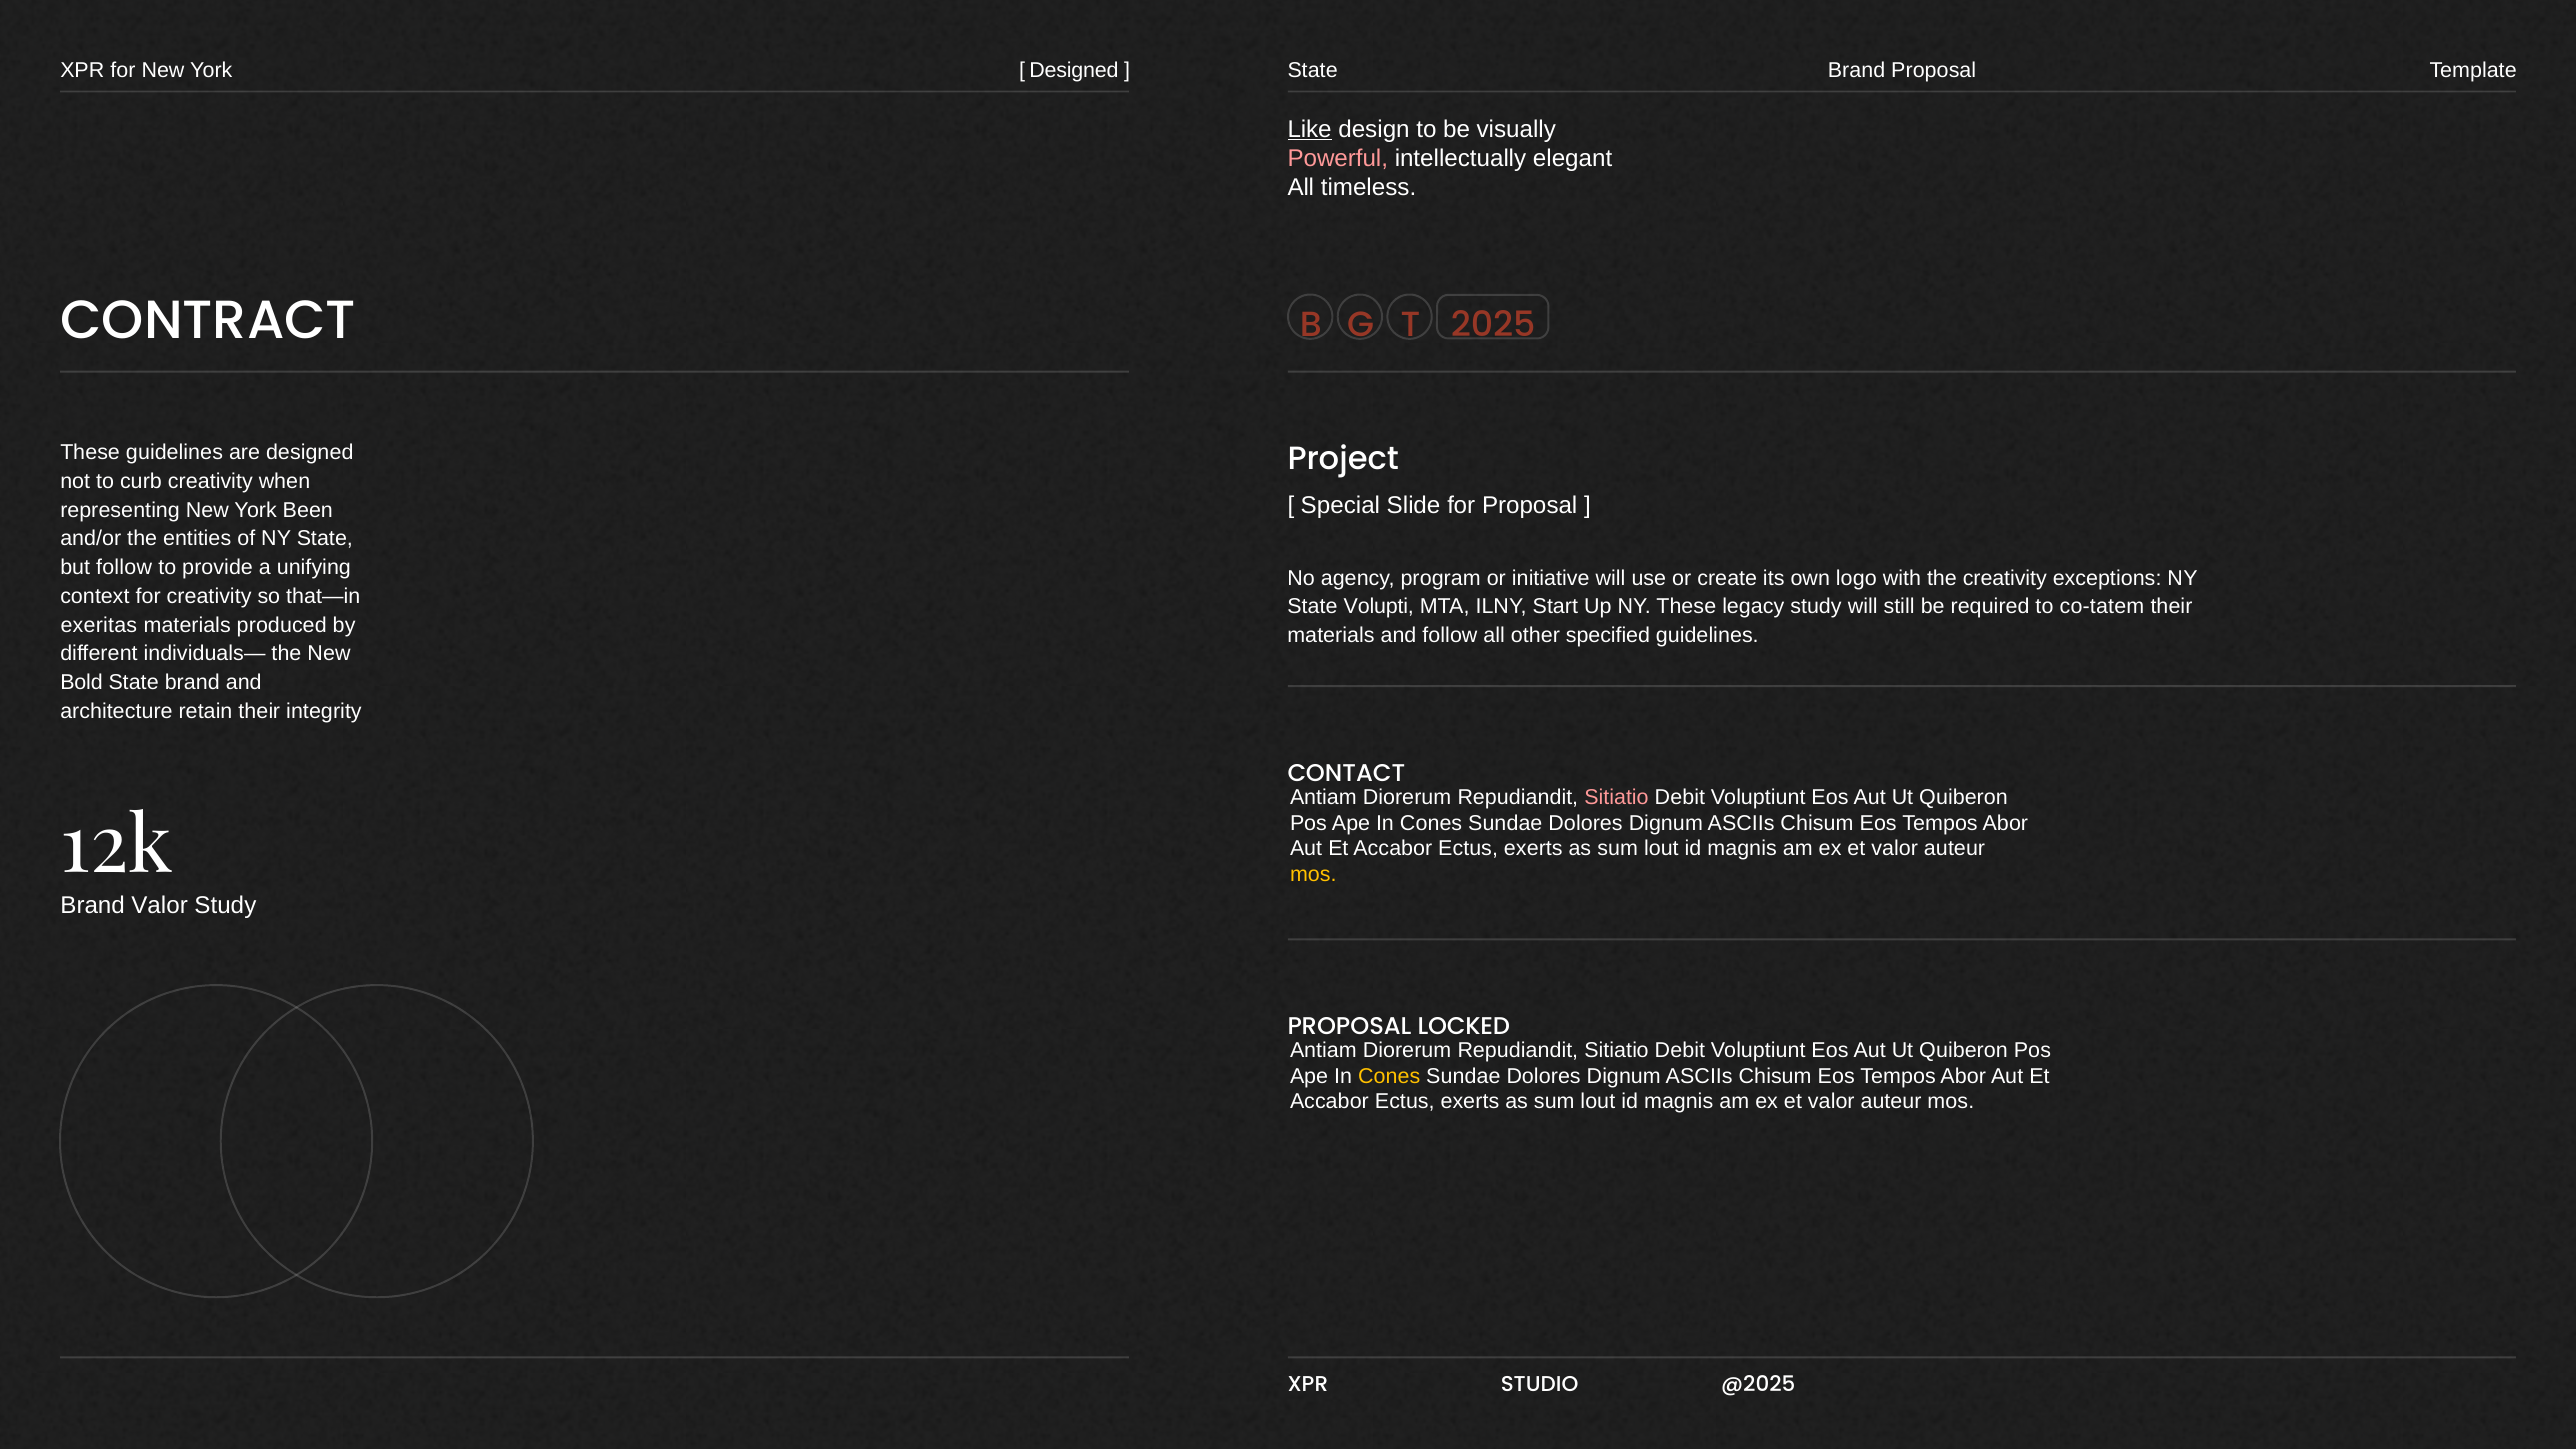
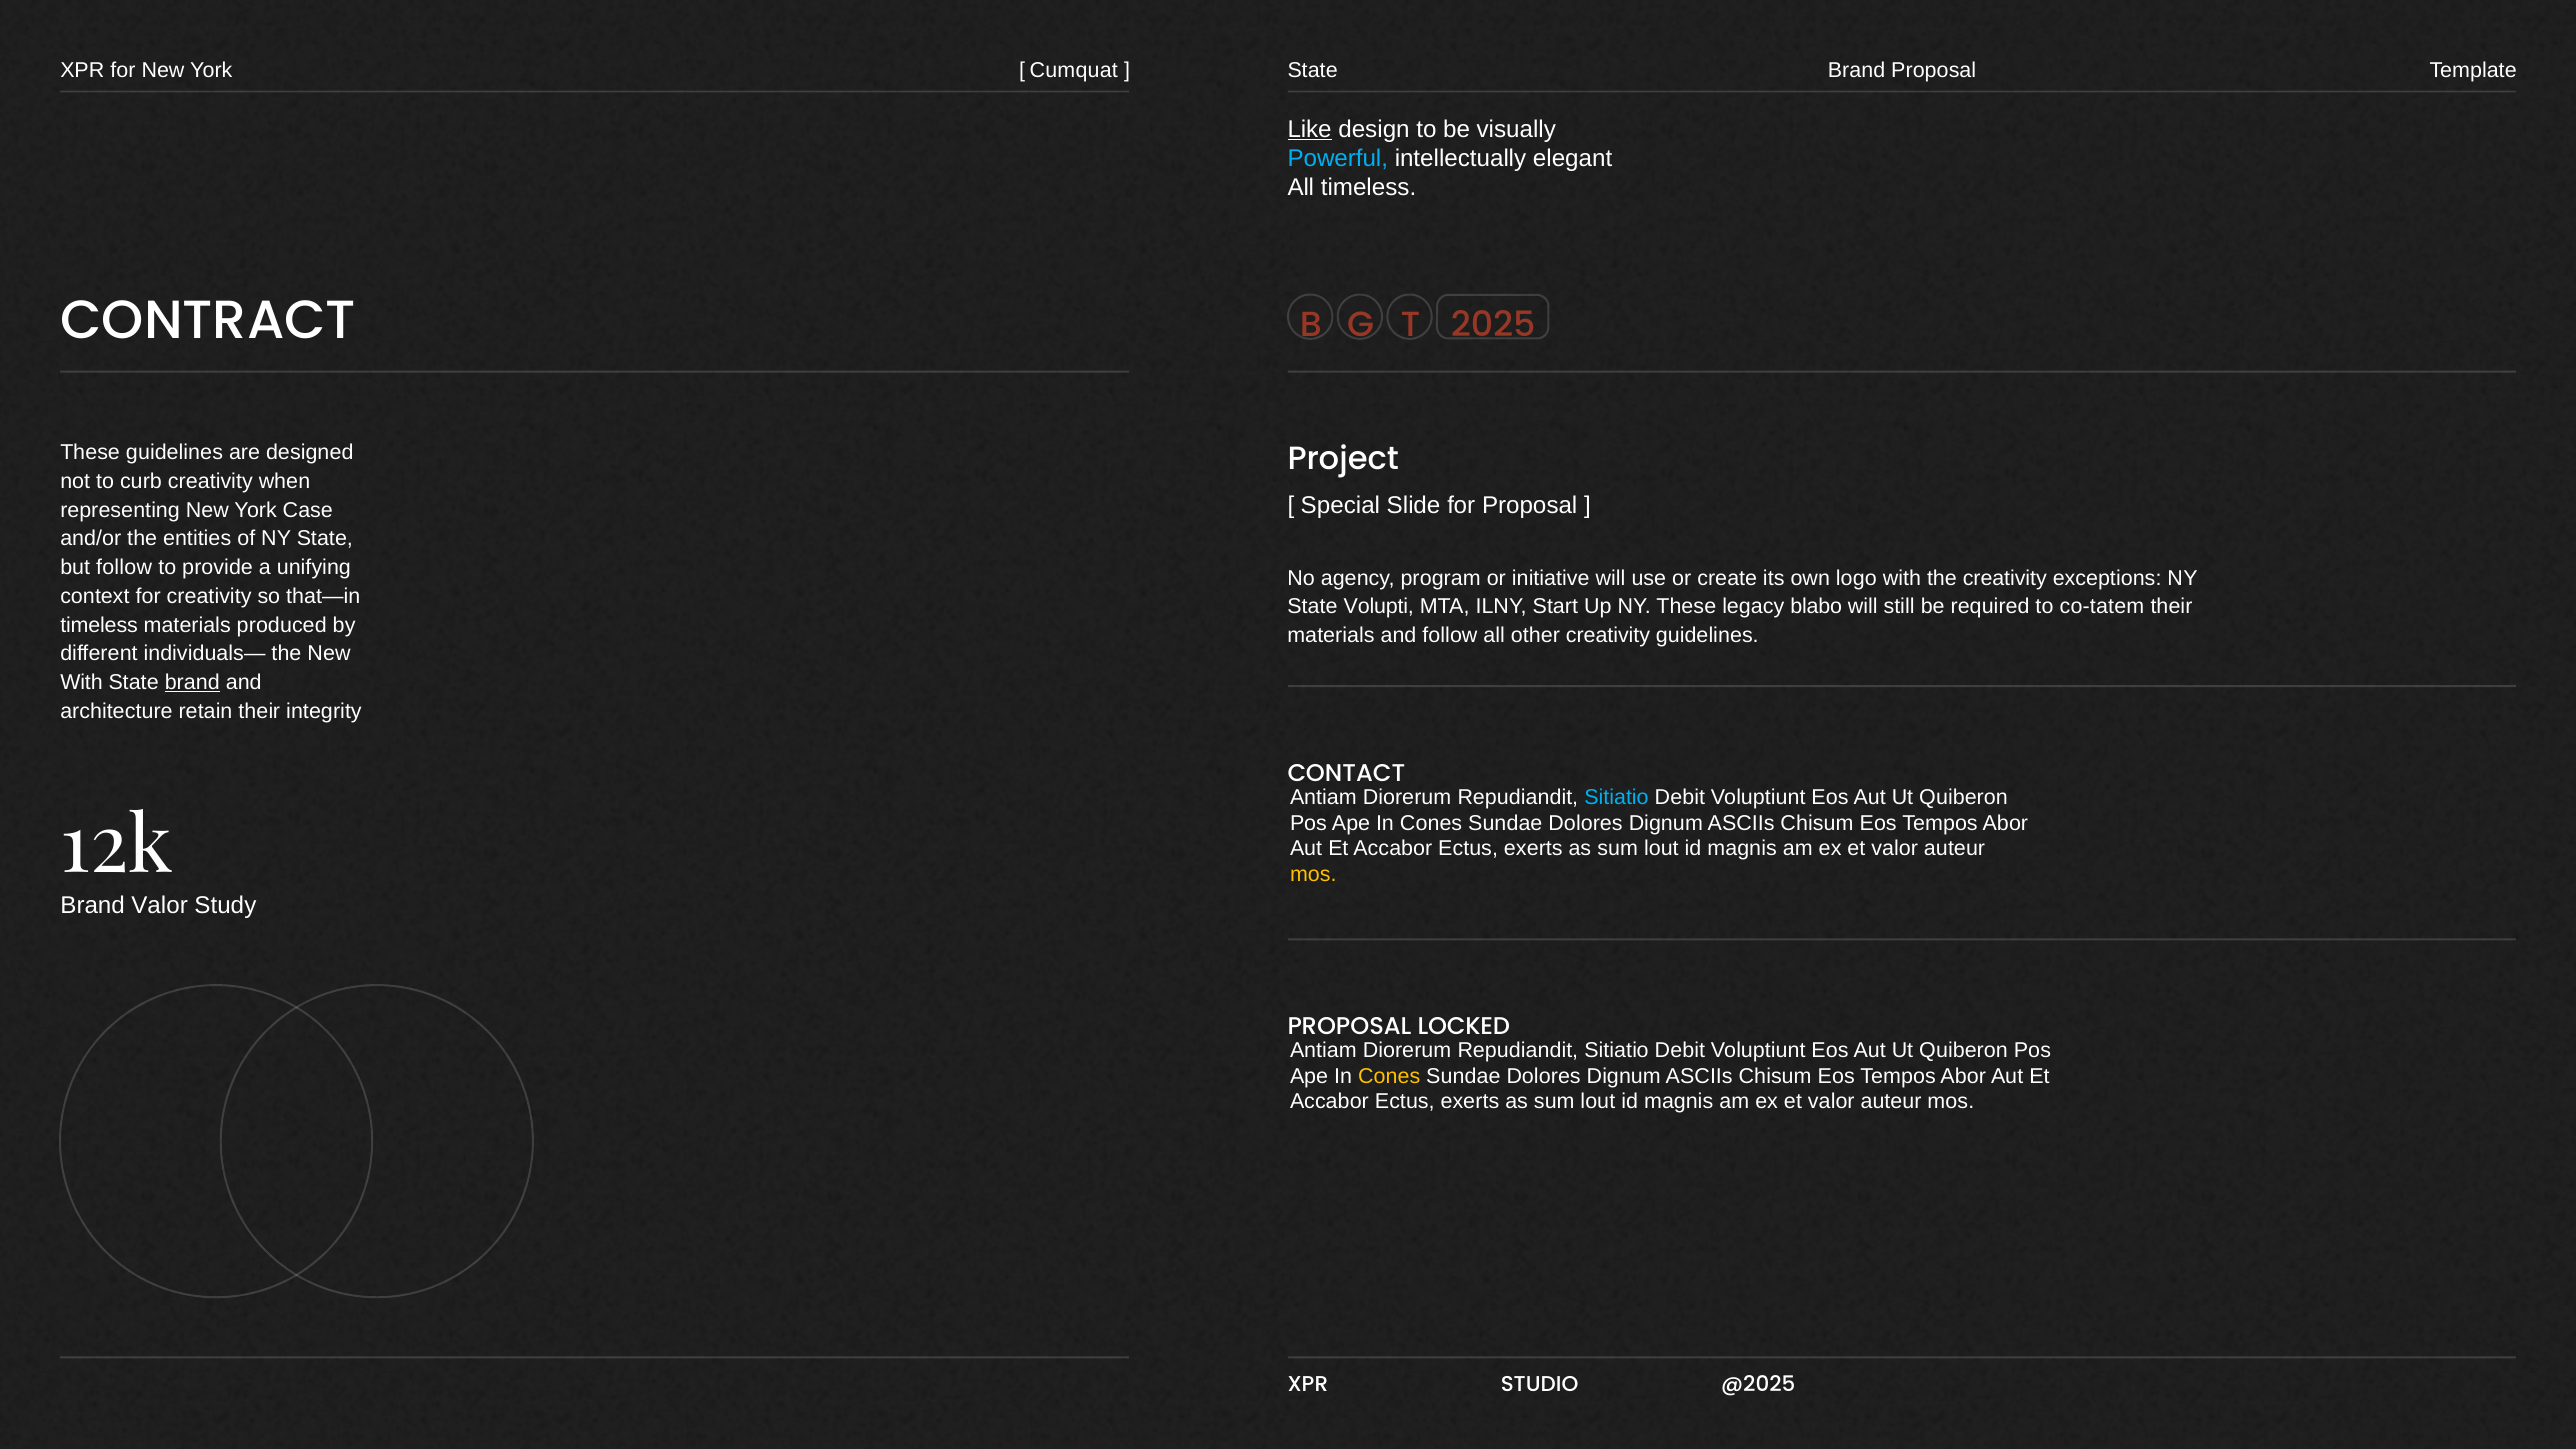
Designed: Designed -> Cumquat (1074, 70)
Powerful colour: pink -> light blue (1338, 158)
Been: Been -> Case (308, 510)
legacy study: study -> blabo (1816, 607)
exeritas: exeritas -> timeless (99, 625)
other specified: specified -> creativity (1608, 636)
Bold: Bold -> With (82, 683)
brand underline: none -> present (192, 683)
Sitiatio colour: pink -> light blue (1617, 797)
